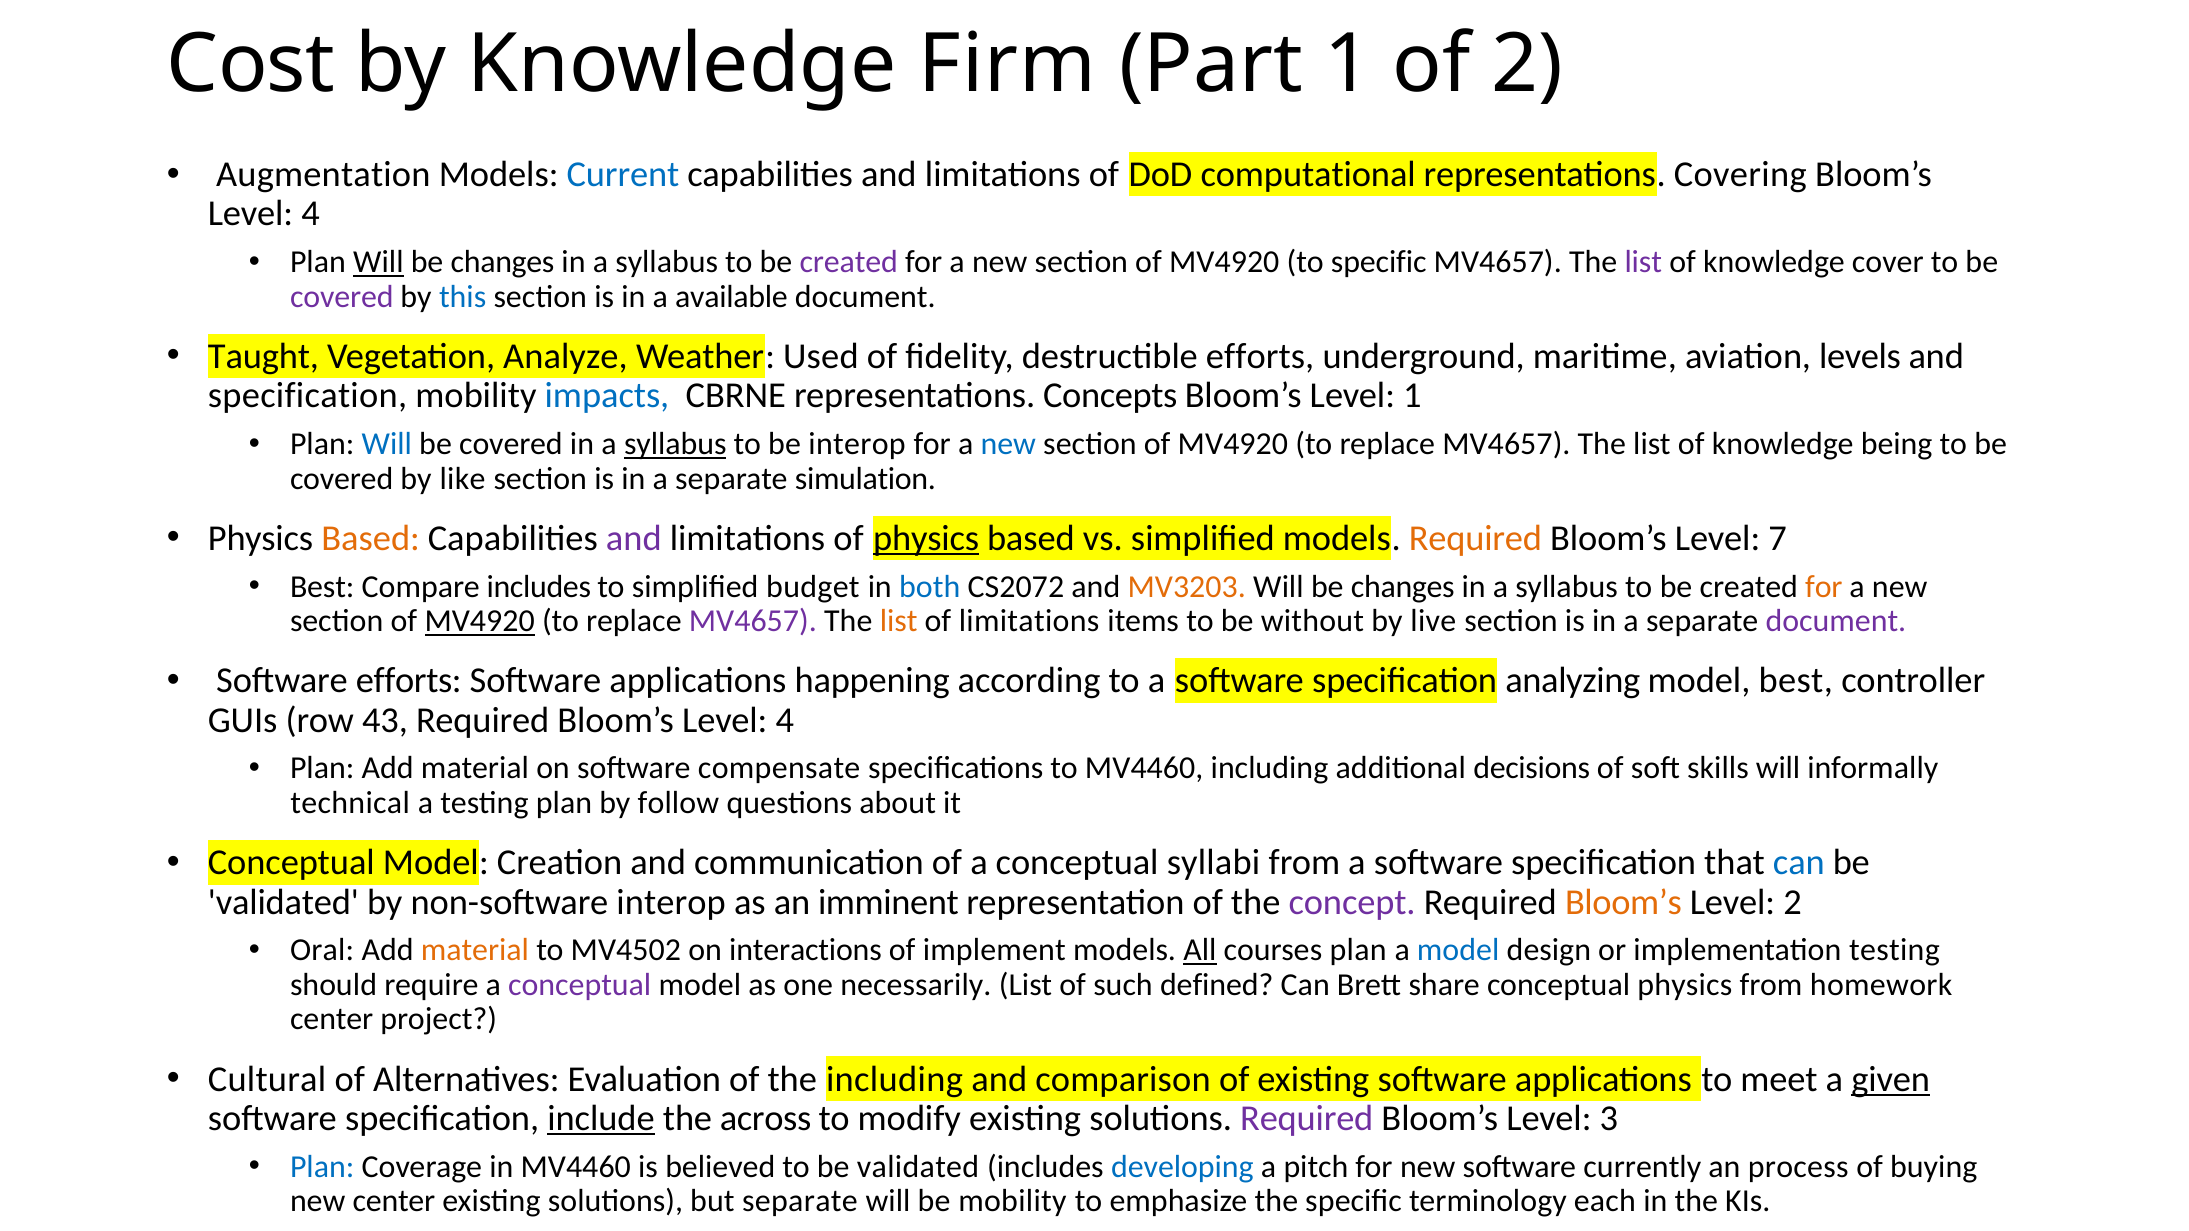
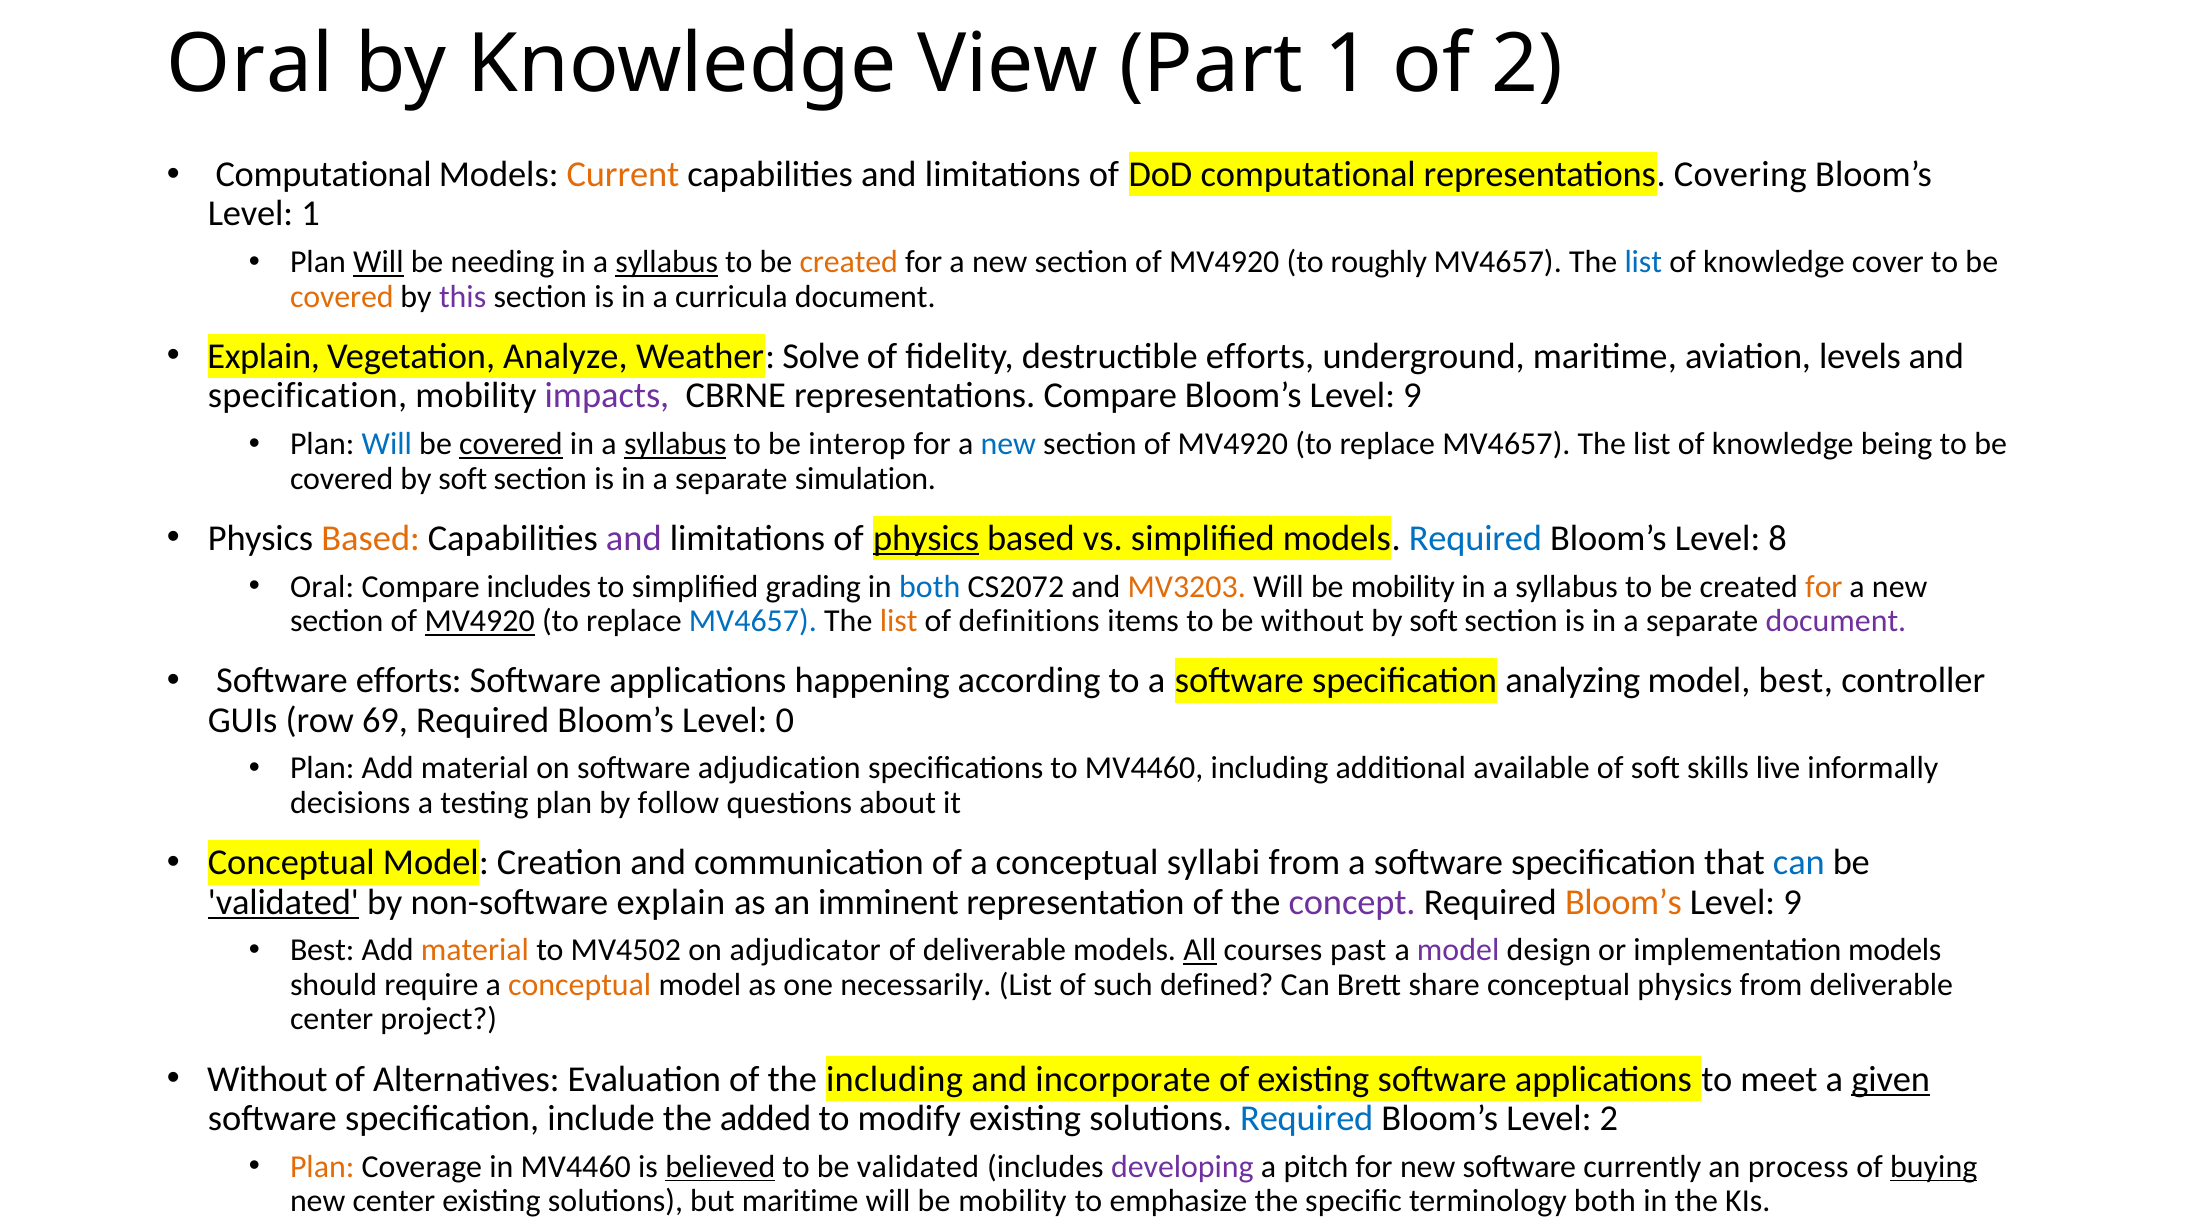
Cost: Cost -> Oral (250, 64)
Firm: Firm -> View (1008, 64)
Augmentation: Augmentation -> Computational (324, 174)
Current colour: blue -> orange (623, 174)
4: 4 -> 1 (311, 214)
changes: changes -> needing (502, 262)
syllabus underline: none -> present (667, 262)
created colour: purple -> orange (849, 262)
to specific: specific -> roughly (1379, 262)
list colour: purple -> blue (1643, 262)
covered colour: purple -> orange (342, 297)
this colour: blue -> purple (463, 297)
available: available -> curricula (731, 297)
Taught: Taught -> Explain (264, 356)
Used: Used -> Solve (821, 356)
impacts colour: blue -> purple (607, 396)
representations Concepts: Concepts -> Compare (1110, 396)
1: 1 -> 9 (1412, 396)
covered underline: none -> present (511, 444)
covered by like: like -> soft (463, 479)
Required colour: orange -> blue (1475, 538)
7: 7 -> 8 (1778, 538)
Best: Best -> Oral (322, 587)
budget: budget -> grading (813, 587)
changes: changes -> mobility (1403, 587)
MV4657 colour: purple -> blue (753, 621)
of limitations: limitations -> definitions (1029, 621)
live: live -> soft (1434, 621)
43: 43 -> 69 (385, 720)
Required Bloom’s Level 4: 4 -> 0 (785, 720)
compensate: compensate -> adjudication (779, 769)
decisions: decisions -> available (1531, 769)
skills will: will -> live (1778, 769)
technical: technical -> decisions (350, 803)
validated underline: none -> present (283, 902)
non-software interop: interop -> explain (671, 902)
2: 2 -> 9 (1793, 902)
Oral: Oral -> Best (322, 951)
interactions: interactions -> adjudicator (805, 951)
of implement: implement -> deliverable (994, 951)
courses plan: plan -> past (1358, 951)
model colour: blue -> purple (1458, 951)
implementation testing: testing -> models (1895, 951)
conceptual colour: purple -> orange (580, 985)
from homework: homework -> deliverable (1881, 985)
Cultural: Cultural -> Without (267, 1079)
comparison: comparison -> incorporate (1123, 1079)
include underline: present -> none (601, 1119)
across: across -> added (766, 1119)
Required colour: purple -> blue (1307, 1119)
Level 3: 3 -> 2 (1609, 1119)
Plan colour: blue -> orange (322, 1167)
believed underline: none -> present (720, 1167)
developing colour: blue -> purple (1182, 1167)
buying underline: none -> present (1934, 1167)
but separate: separate -> maritime (800, 1202)
terminology each: each -> both (1605, 1202)
